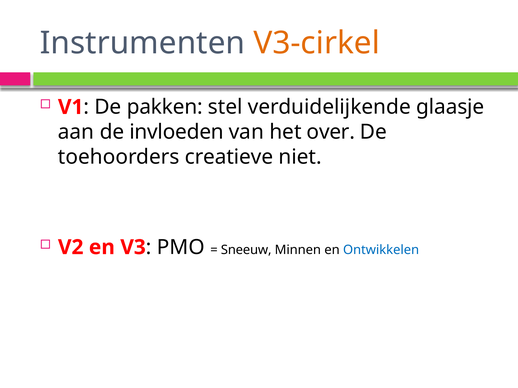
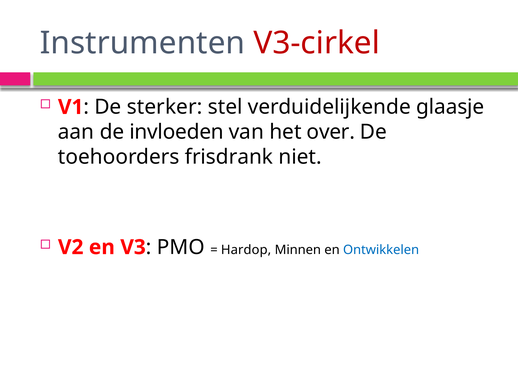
V3-cirkel colour: orange -> red (317, 43)
pakken: pakken -> sterker (165, 107)
creatieve: creatieve -> frisdrank (229, 157)
Sneeuw: Sneeuw -> Hardop (246, 250)
